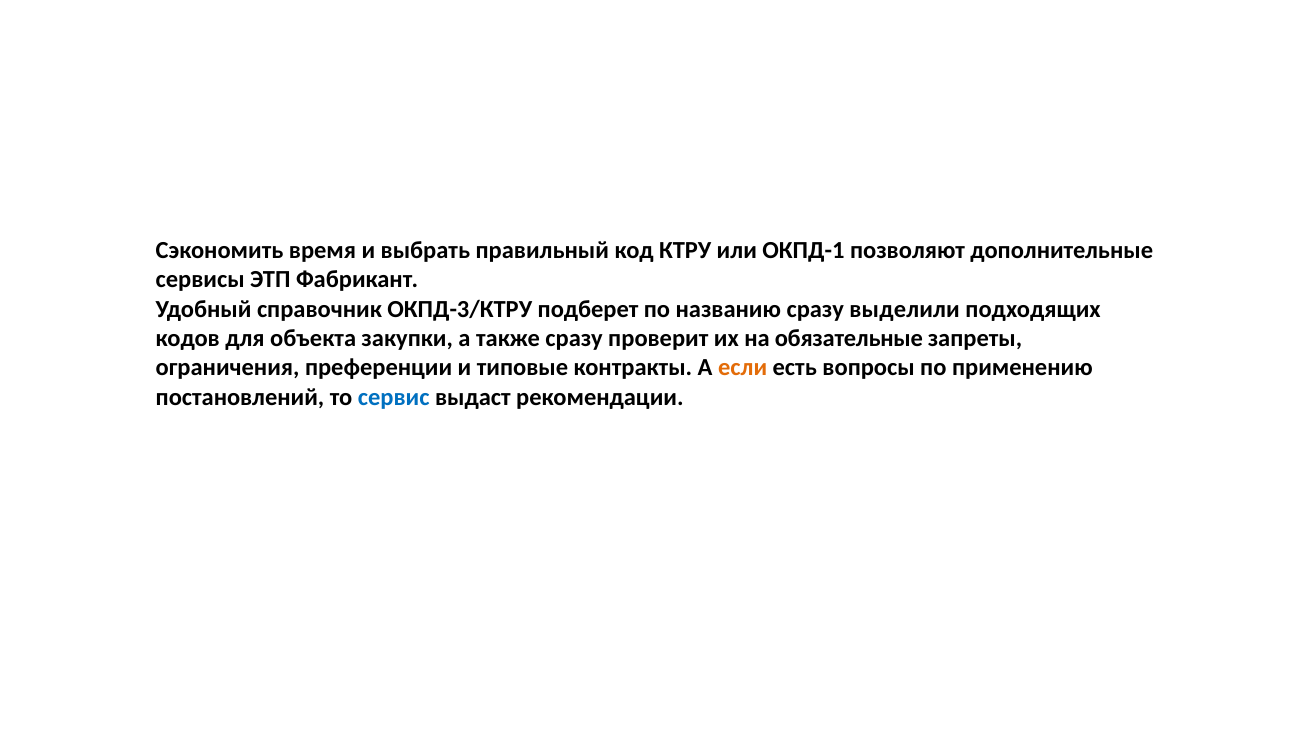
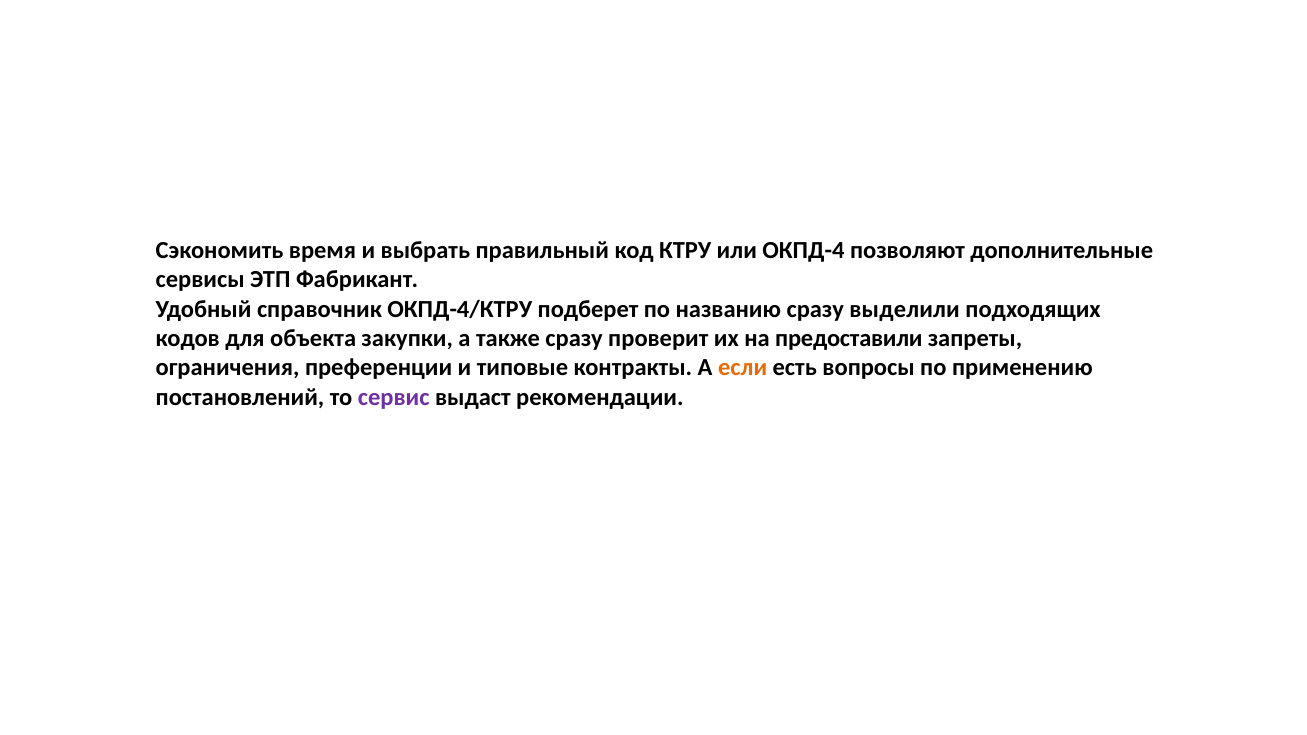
ОКПД-1: ОКПД-1 -> ОКПД-4 (803, 250)
ОКПД-3/КТРУ: ОКПД-3/КТРУ -> ОКПД-4/КТРУ (460, 309)
обязательные: обязательные -> предоставили (849, 338)
сервис colour: blue -> purple (394, 397)
